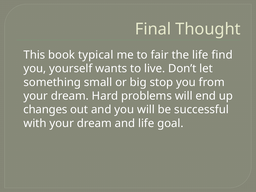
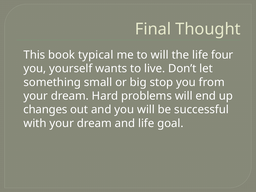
to fair: fair -> will (160, 55)
find: find -> four (222, 55)
